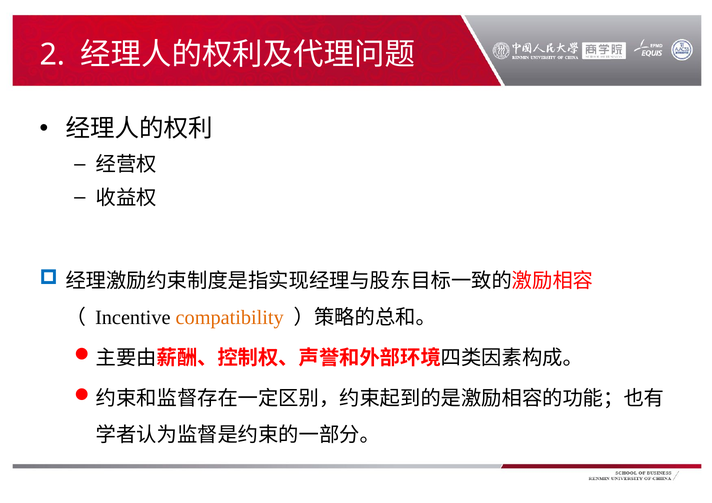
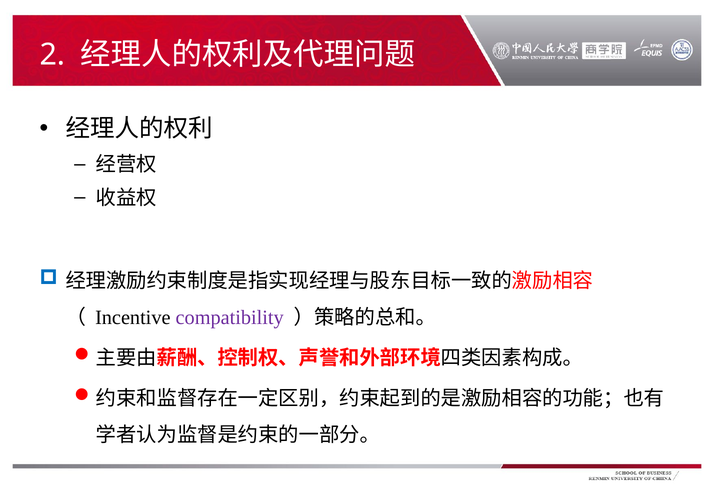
compatibility colour: orange -> purple (230, 318)
